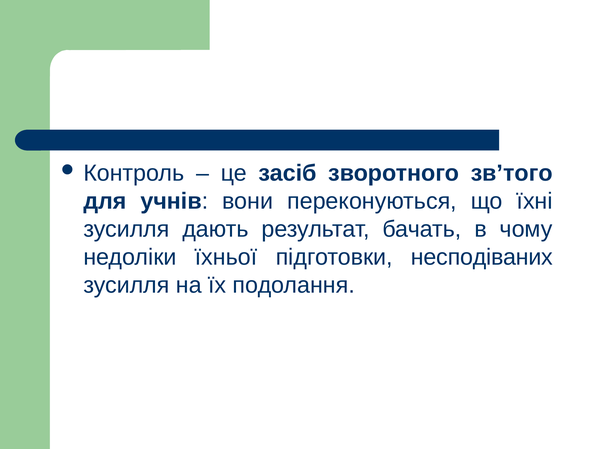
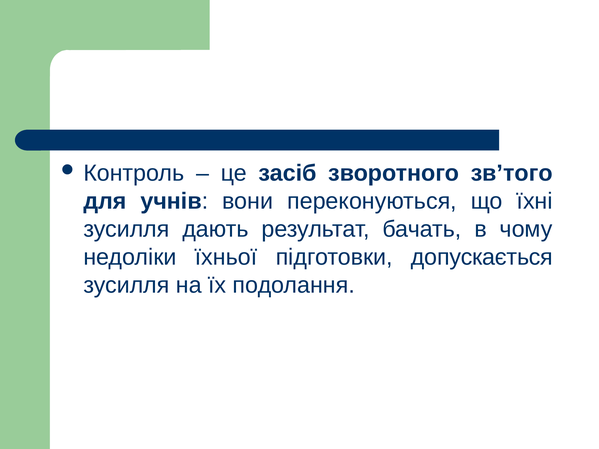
несподіваних: несподіваних -> допускається (482, 257)
